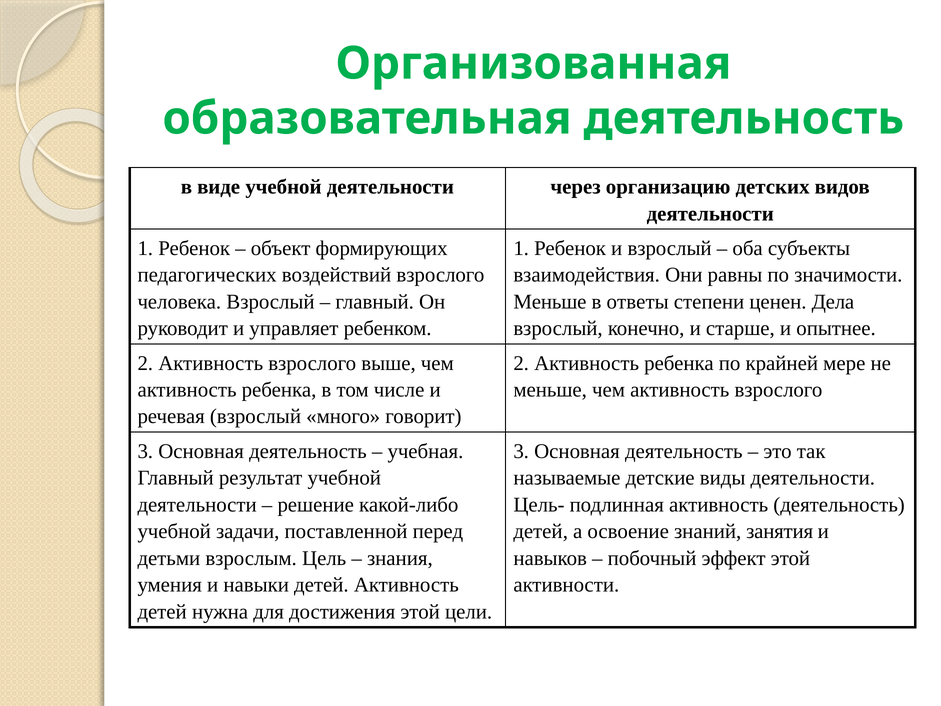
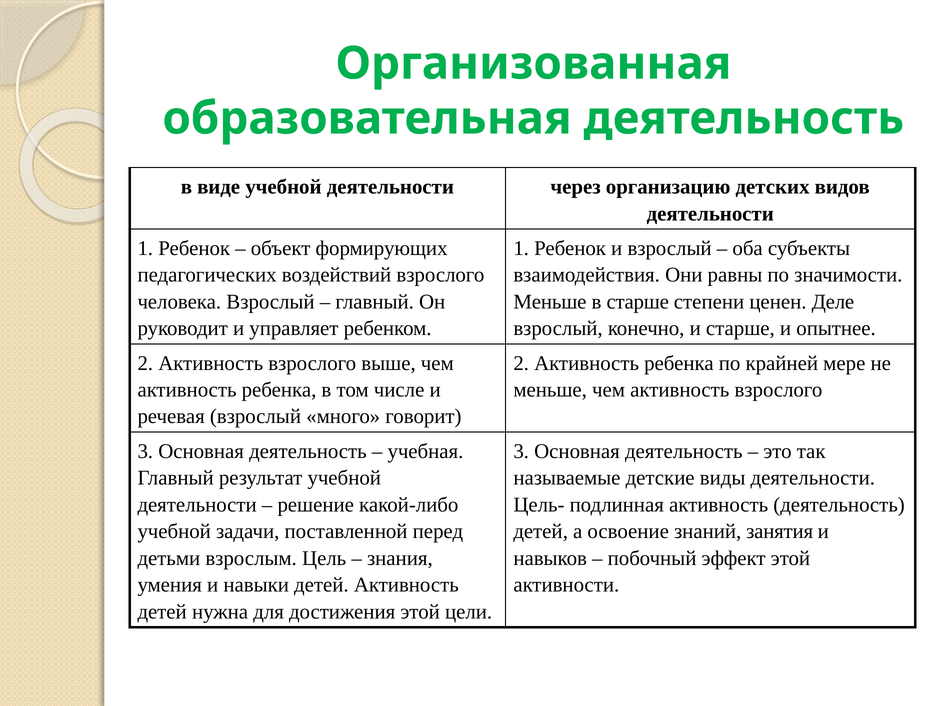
в ответы: ответы -> старше (638, 302)
Дела: Дела -> Деле (833, 302)
